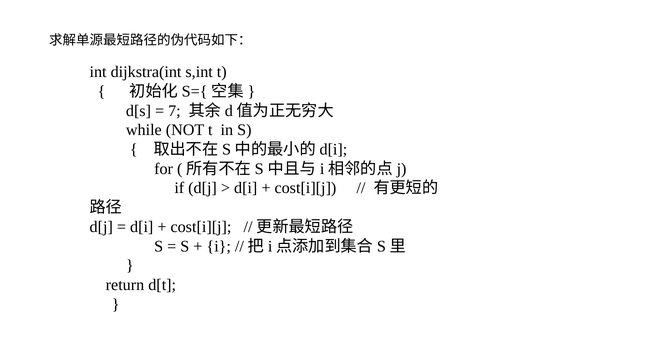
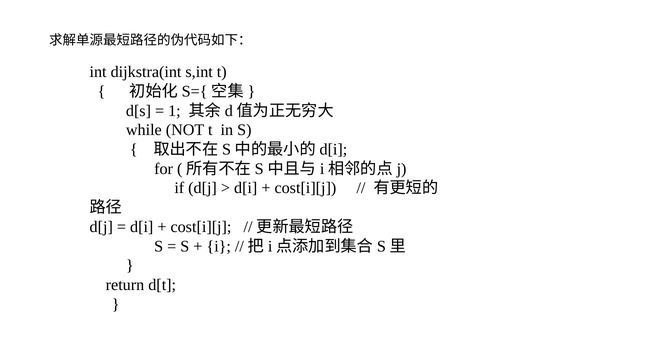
7: 7 -> 1 (174, 111)
